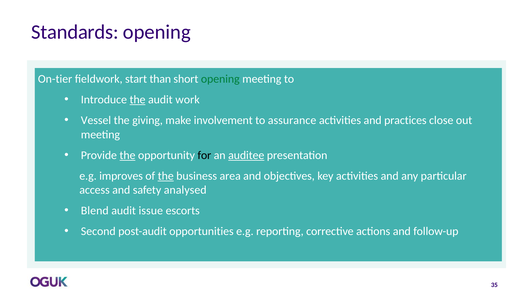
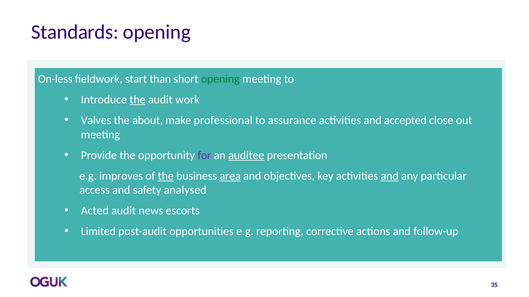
On-tier: On-tier -> On-less (55, 79)
Vessel: Vessel -> Valves (96, 121)
giving: giving -> about (148, 121)
involvement: involvement -> professional (223, 121)
practices: practices -> accepted (405, 121)
the underline: present -> none (127, 155)
for colour: black -> purple (204, 155)
area underline: none -> present (230, 176)
and underline: none -> present (390, 176)
Blend: Blend -> Acted (95, 211)
issue: issue -> news (151, 211)
Second: Second -> Limited (98, 232)
